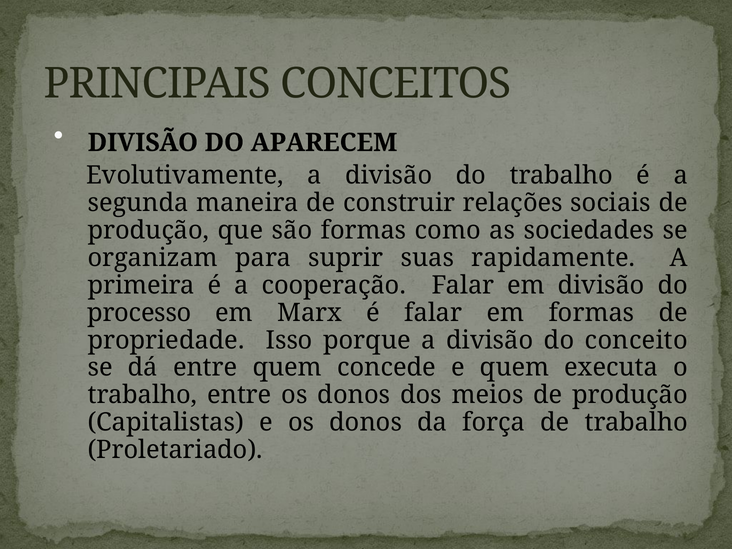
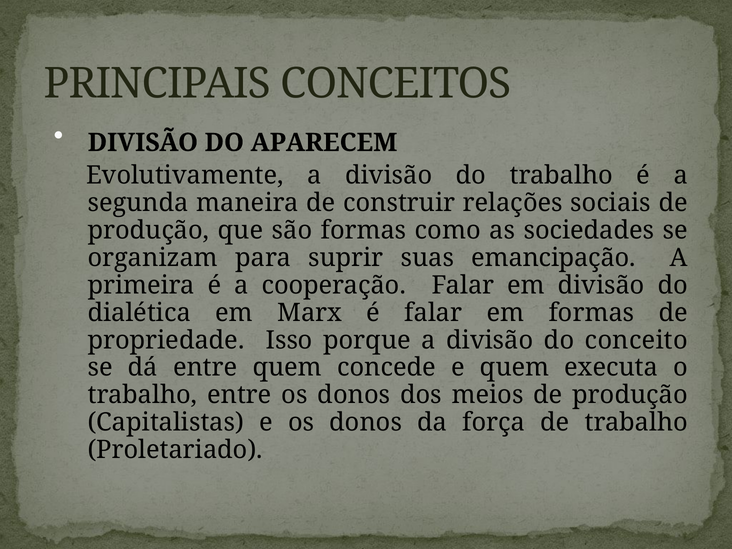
rapidamente: rapidamente -> emancipação (553, 258)
processo: processo -> dialética (139, 313)
